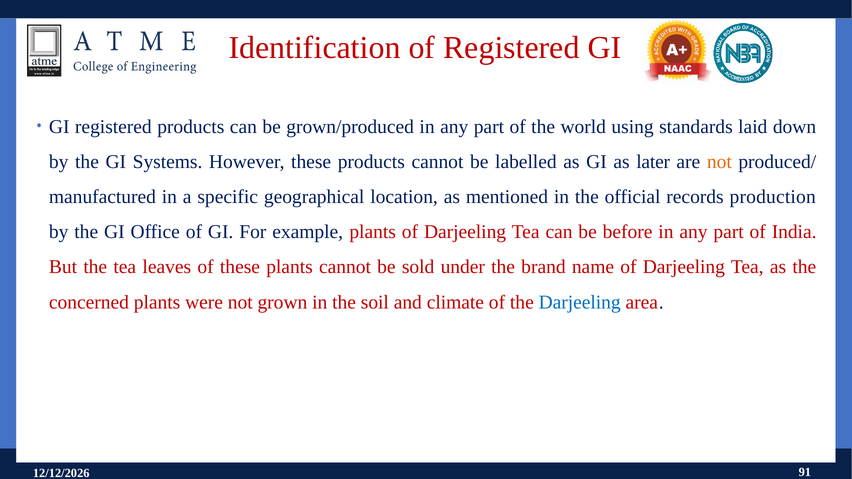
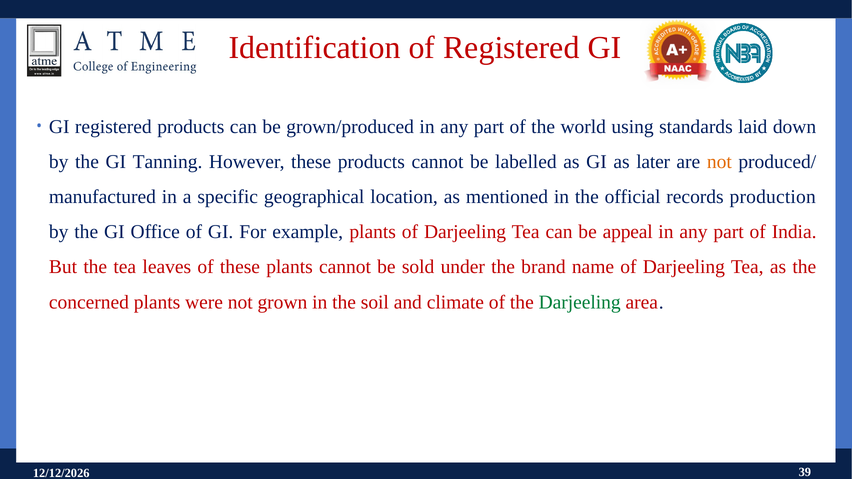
Systems: Systems -> Tanning (168, 162)
before: before -> appeal (628, 232)
Darjeeling colour: blue -> green (580, 302)
91: 91 -> 39 (805, 472)
